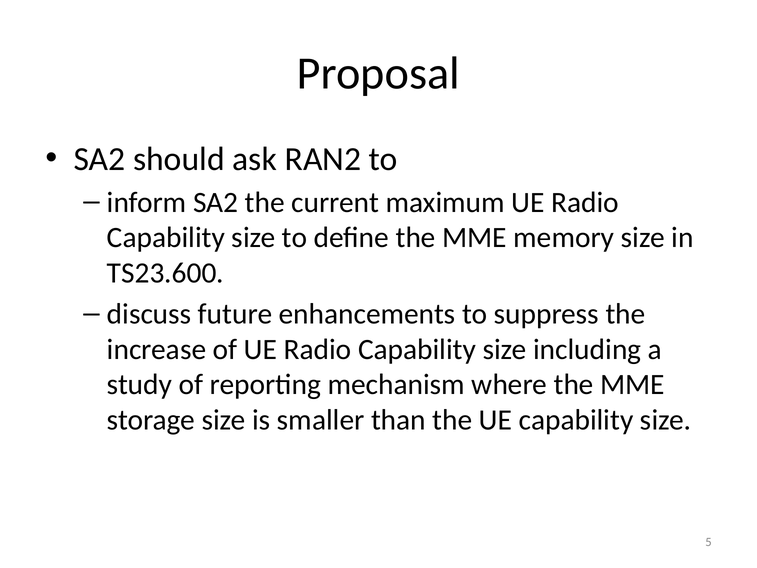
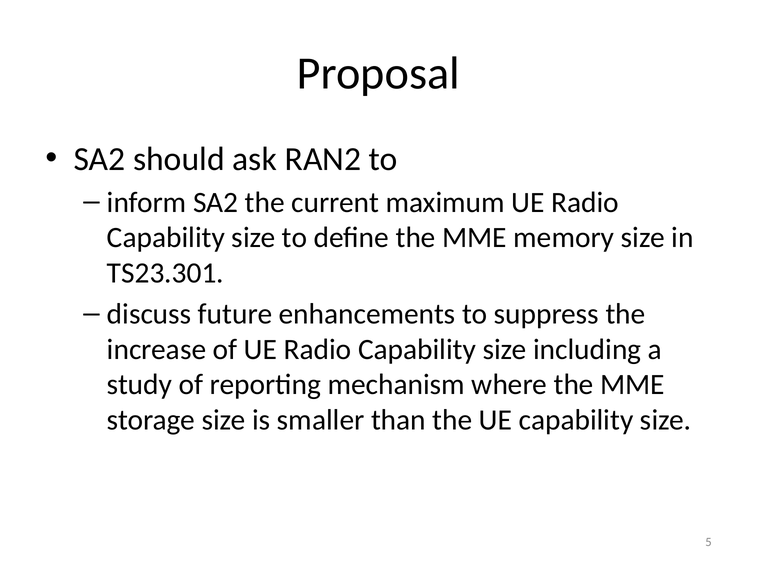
TS23.600: TS23.600 -> TS23.301 (165, 273)
